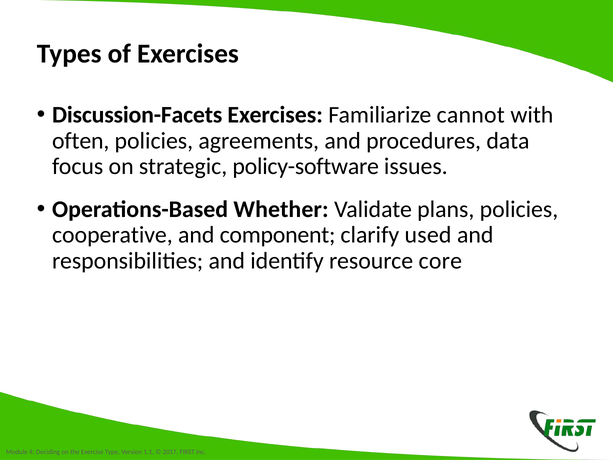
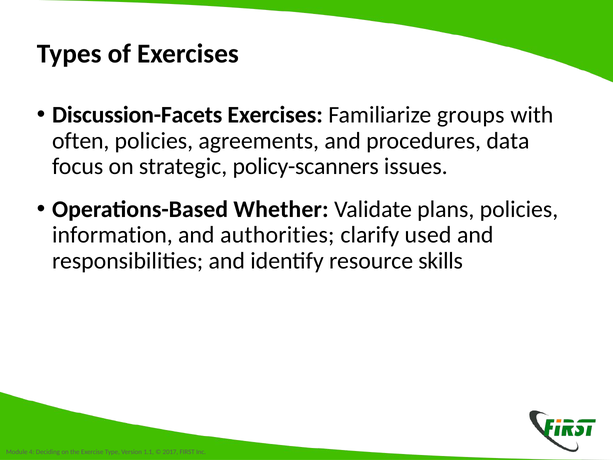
cannot: cannot -> groups (471, 115)
policy-software: policy-software -> policy-scanners (306, 166)
cooperative: cooperative -> information (112, 235)
component: component -> authorities (277, 235)
core: core -> skills (441, 261)
